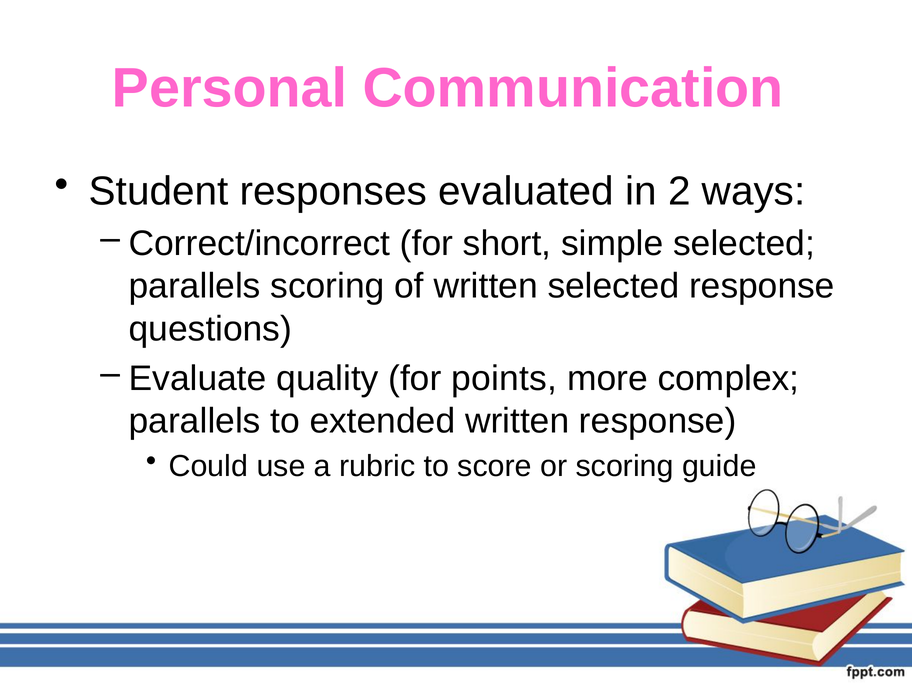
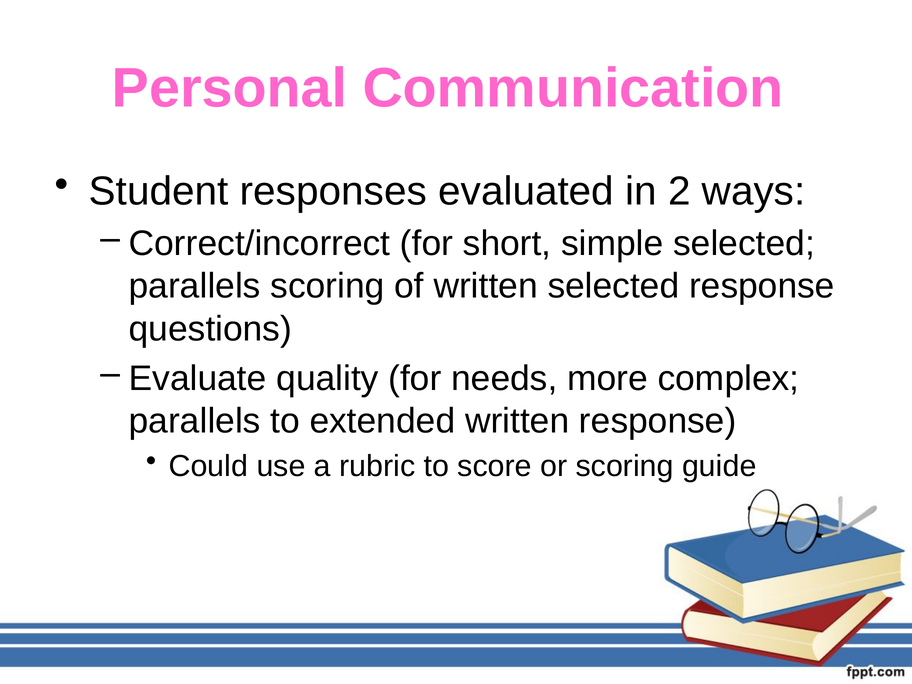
points: points -> needs (504, 379)
